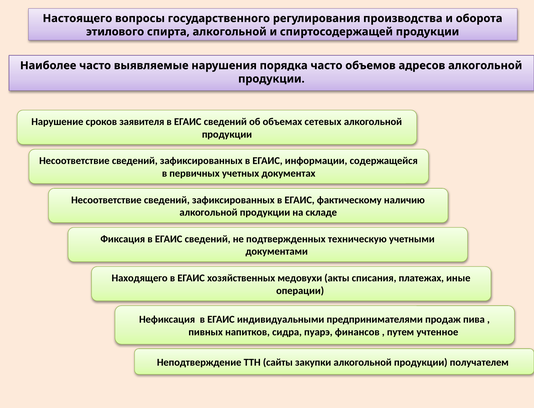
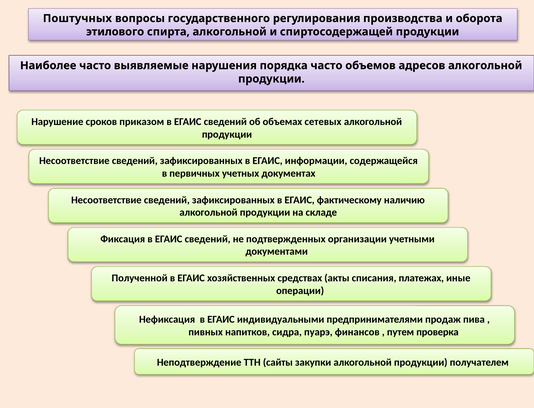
Настоящего: Настоящего -> Поштучных (77, 18)
заявителя: заявителя -> приказом (142, 122)
техническую: техническую -> организации (357, 239)
Находящего: Находящего -> Полученной (140, 278)
медовухи: медовухи -> средствах (300, 278)
учтенное: учтенное -> проверка (437, 332)
